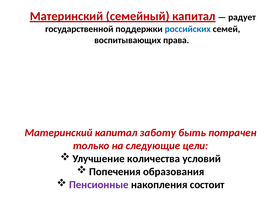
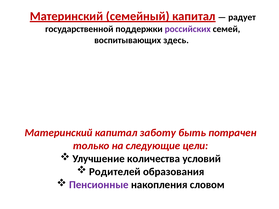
российских colour: blue -> purple (188, 29)
права: права -> здесь (176, 40)
Попечения: Попечения -> Родителей (115, 172)
состоит: состоит -> словом (207, 185)
